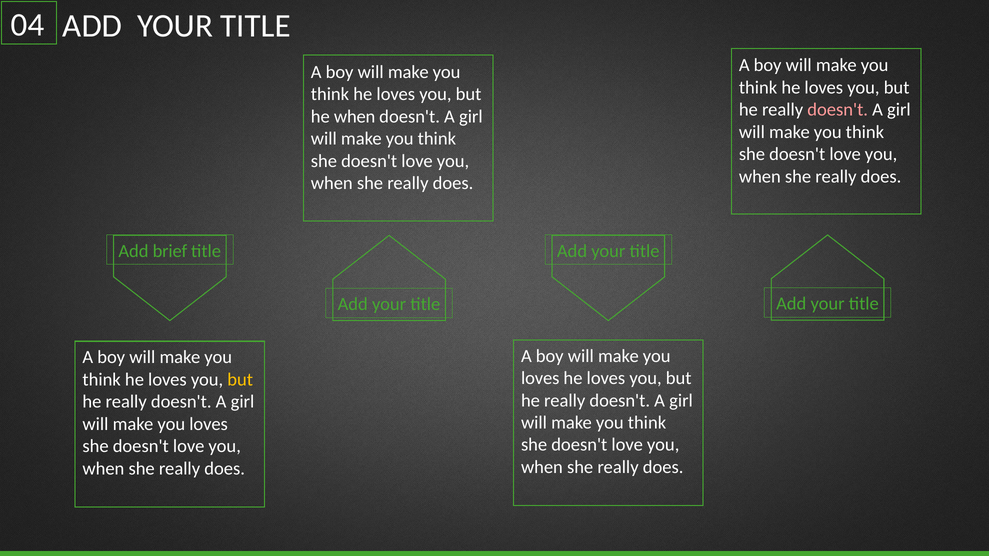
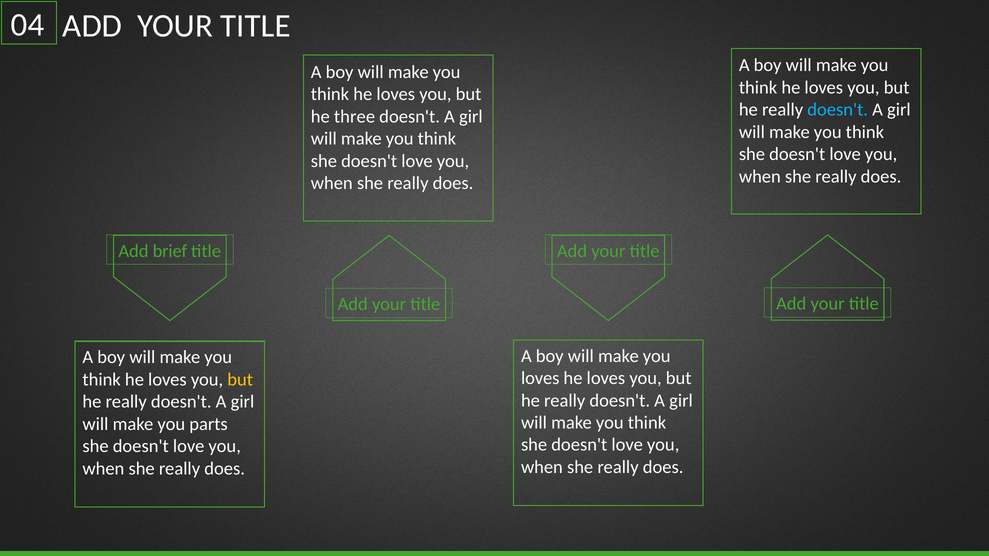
doesn't colour: pink -> light blue (838, 110)
he when: when -> three (355, 117)
loves: loves -> parts (209, 424)
